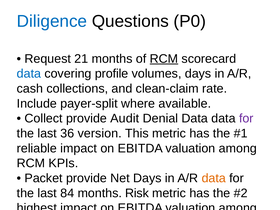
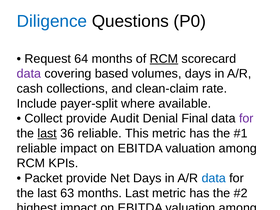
21: 21 -> 64 (81, 59)
data colour: blue -> purple (29, 74)
profile: profile -> based (112, 74)
Denial Data: Data -> Final (195, 118)
last underline: none -> present (47, 133)
36 version: version -> reliable (100, 133)
data colour: orange -> blue (214, 178)
84: 84 -> 63 (67, 193)
months Risk: Risk -> Last (137, 193)
